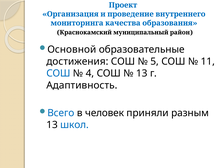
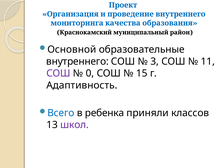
достижения: достижения -> внутреннего (77, 61)
5: 5 -> 3 (155, 61)
СОШ colour: blue -> purple (58, 73)
4: 4 -> 0 (90, 73)
13: 13 -> 15 (142, 73)
человек: человек -> ребенка (105, 113)
разным: разным -> классов (190, 113)
школ colour: blue -> purple (75, 125)
